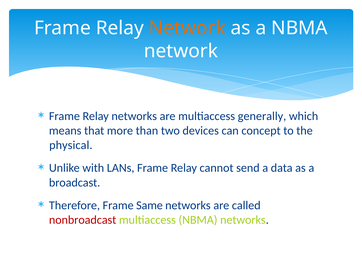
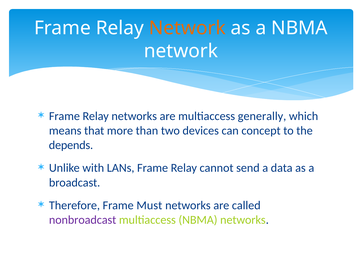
physical: physical -> depends (71, 145)
Same: Same -> Must (149, 205)
nonbroadcast colour: red -> purple (83, 220)
